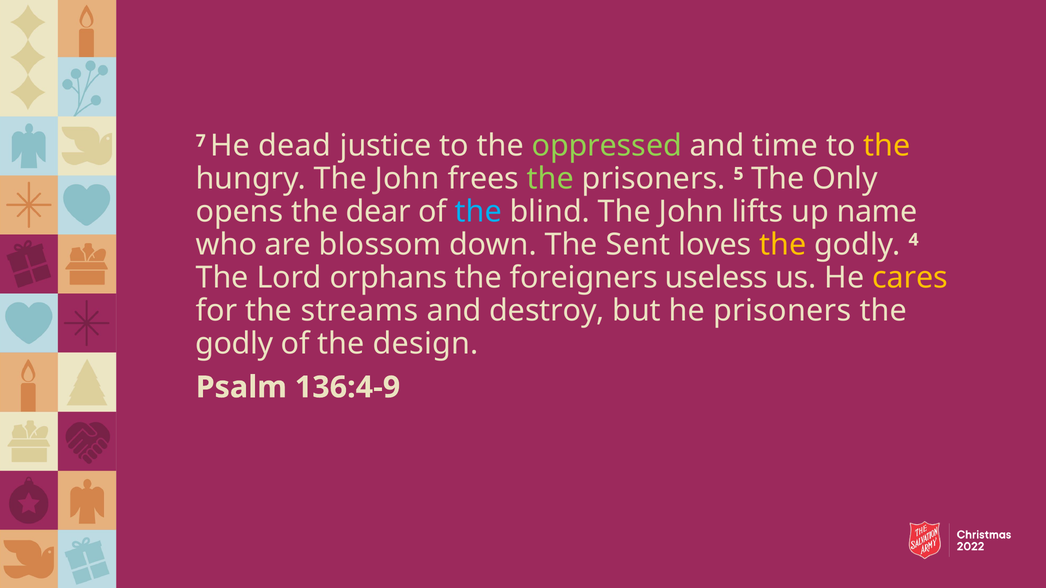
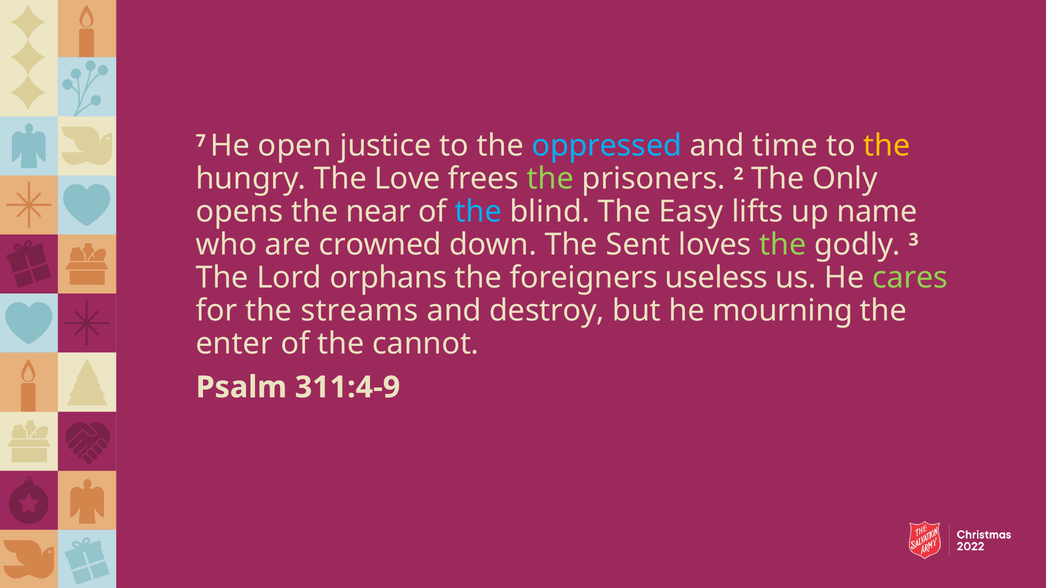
dead: dead -> open (295, 146)
oppressed colour: light green -> light blue (607, 146)
hungry The John: John -> Love (407, 179)
5: 5 -> 2 (739, 174)
dear: dear -> near (378, 212)
blind The John: John -> Easy (691, 212)
blossom: blossom -> crowned (380, 245)
the colour: yellow -> light green (783, 245)
4: 4 -> 3 (914, 240)
cares colour: yellow -> light green (910, 278)
he prisoners: prisoners -> mourning (783, 311)
godly: godly -> enter (234, 344)
design: design -> cannot (426, 344)
136:4-9: 136:4-9 -> 311:4-9 (348, 388)
